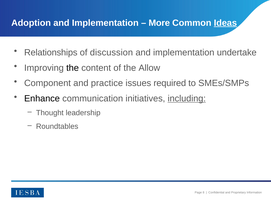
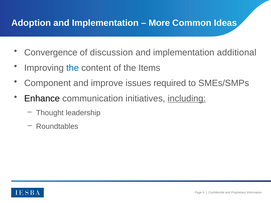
Ideas underline: present -> none (225, 23)
Relationships: Relationships -> Convergence (51, 53)
undertake: undertake -> additional (237, 53)
the colour: black -> blue (73, 68)
Allow: Allow -> Items (149, 68)
practice: practice -> improve (107, 83)
